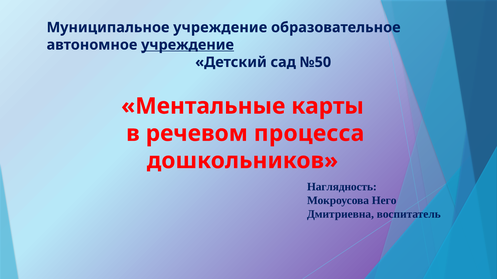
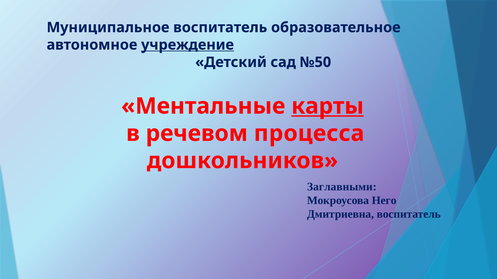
Муниципальное учреждение: учреждение -> воспитатель (220, 28)
карты underline: none -> present (328, 106)
Наглядность: Наглядность -> Заглавными (342, 187)
